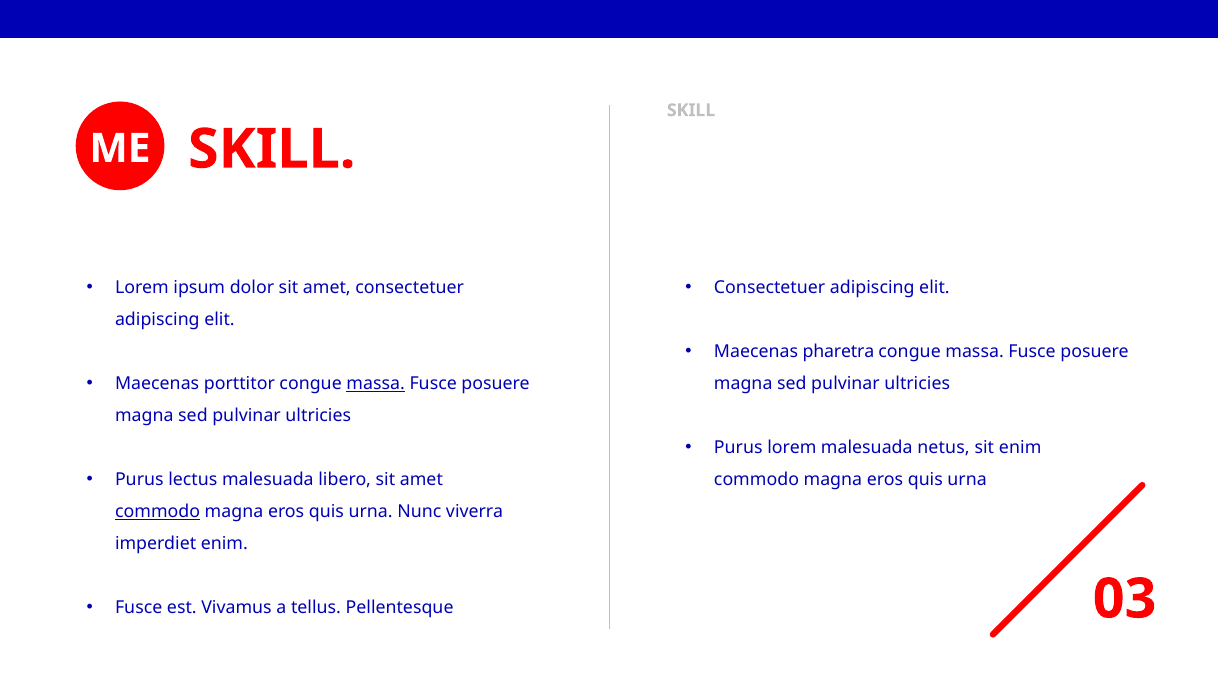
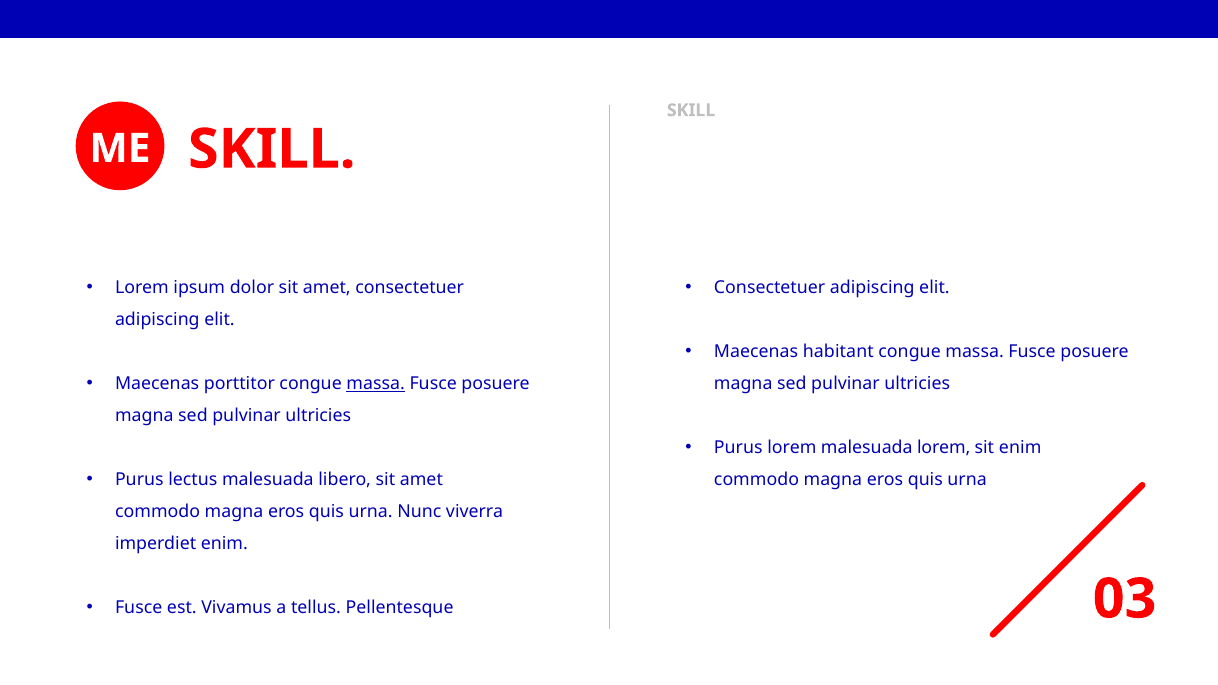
pharetra: pharetra -> habitant (838, 352)
malesuada netus: netus -> lorem (944, 448)
commodo underline: present -> none (158, 512)
